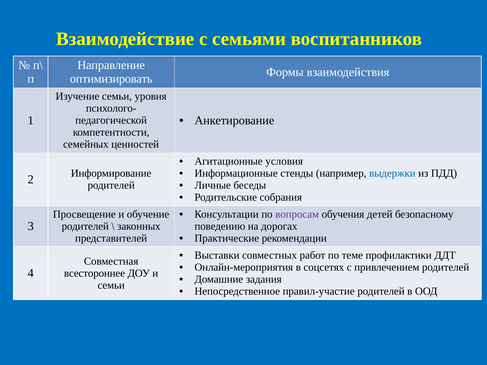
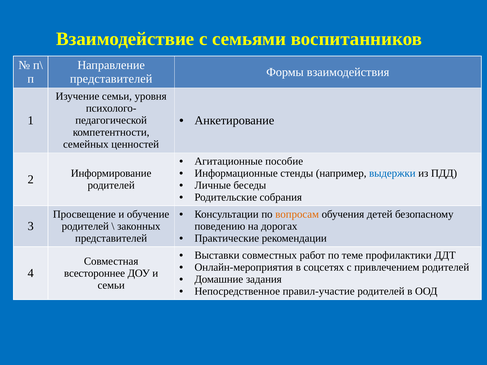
оптимизировать: оптимизировать -> представителей (111, 79)
условия: условия -> пособие (284, 161)
вопросам colour: purple -> orange (297, 214)
